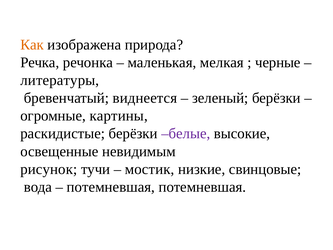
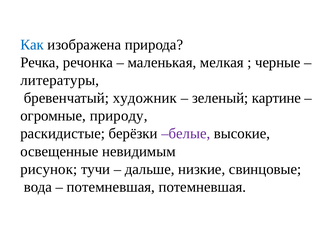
Как colour: orange -> blue (32, 45)
виднеется: виднеется -> художник (145, 98)
зеленый берёзки: берёзки -> картине (276, 98)
картины: картины -> природу (119, 116)
мостик: мостик -> дальше (150, 169)
